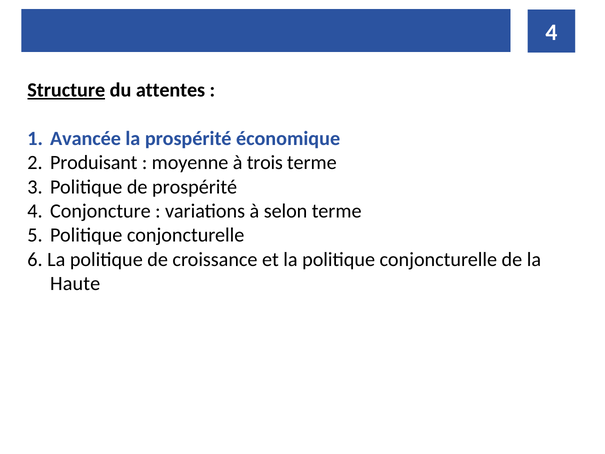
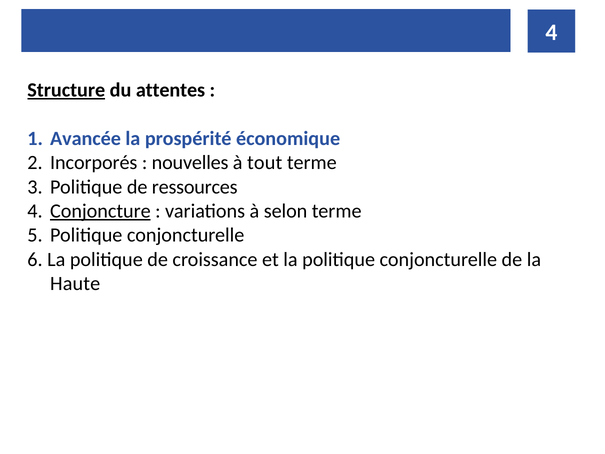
Produisant: Produisant -> Incorporés (94, 163)
moyenne: moyenne -> nouvelles (190, 163)
trois: trois -> tout (265, 163)
de prospérité: prospérité -> ressources (195, 187)
Conjoncture underline: none -> present (100, 211)
